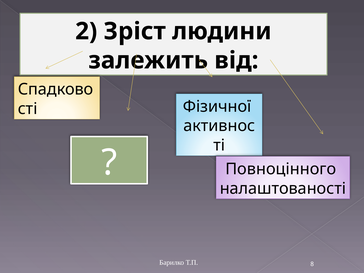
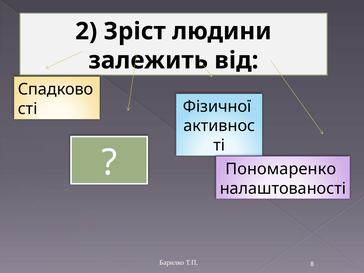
Повноцінного: Повноцінного -> Пономаренко (281, 169)
